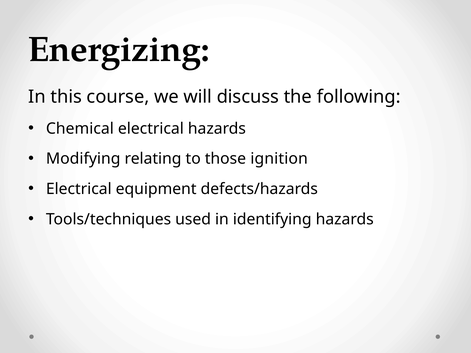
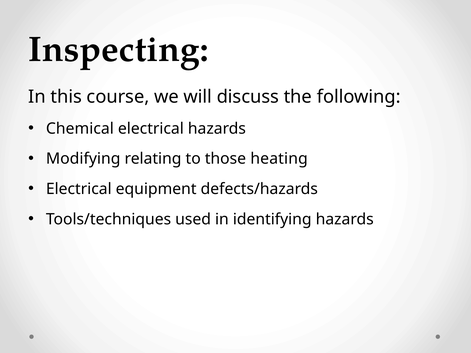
Energizing: Energizing -> Inspecting (118, 50)
ignition: ignition -> heating (279, 159)
